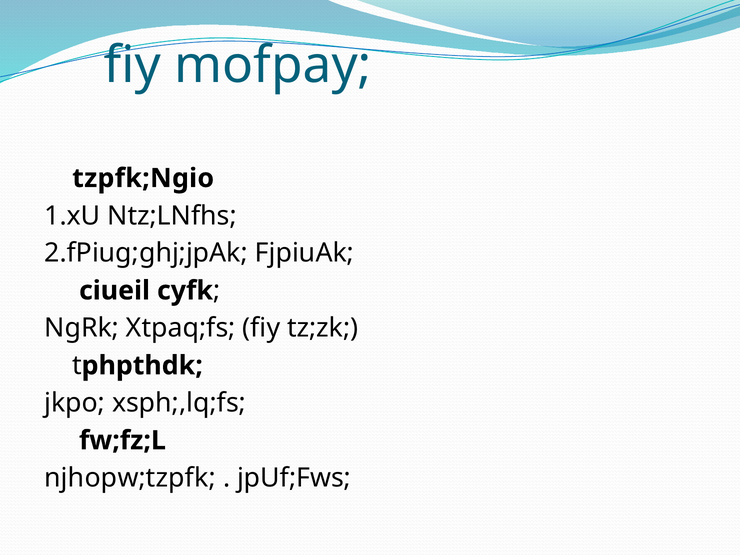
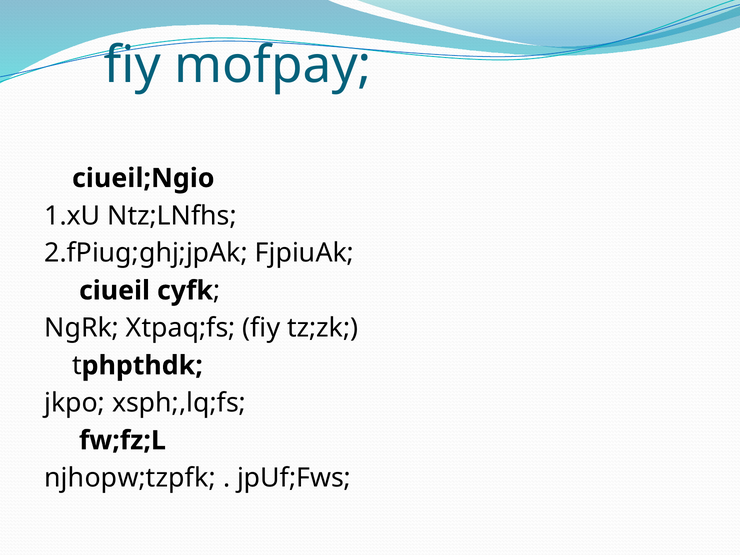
tzpfk;Ngio: tzpfk;Ngio -> ciueil;Ngio (143, 178)
